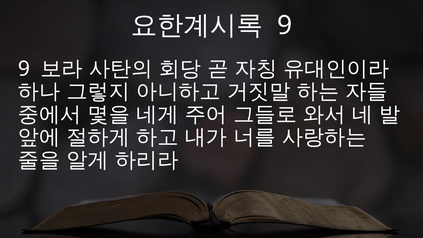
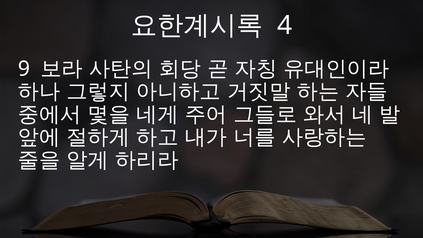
9: 9 -> 4 (285, 25)
